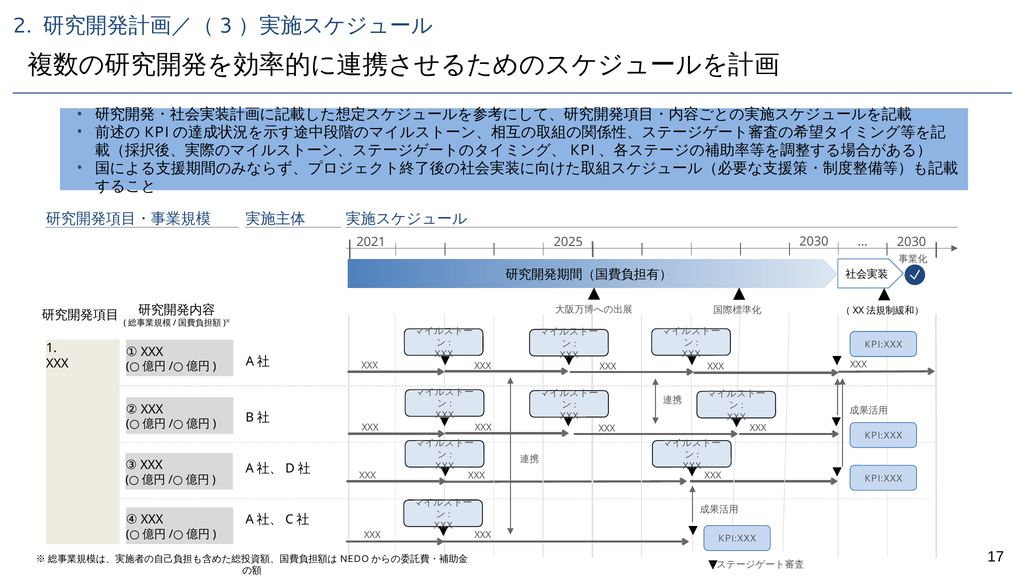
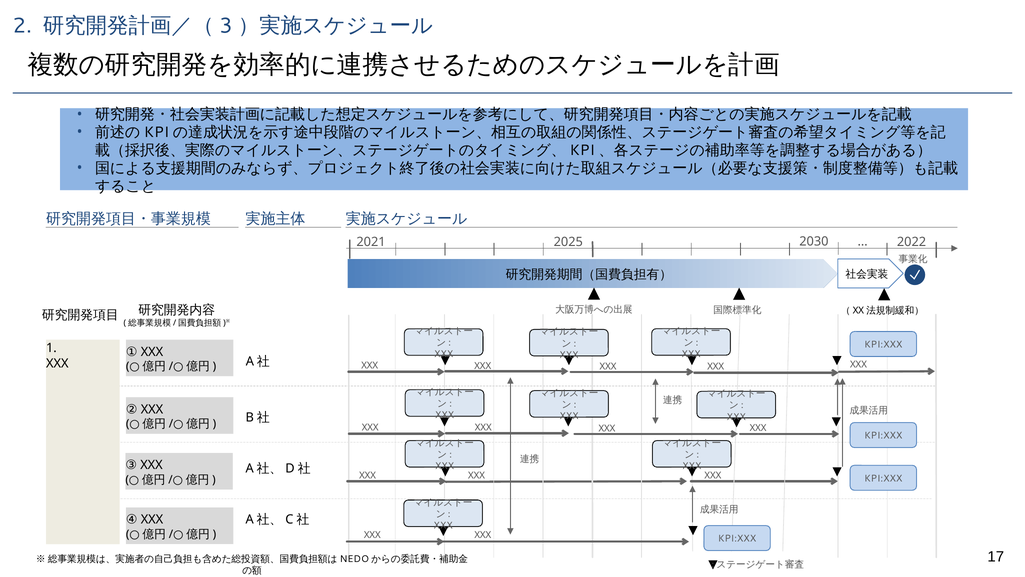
2030: 2030 -> 2022 (912, 242)
